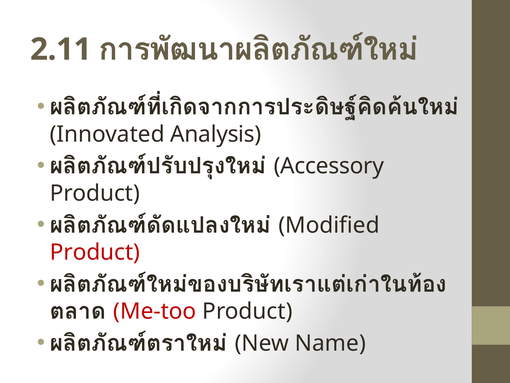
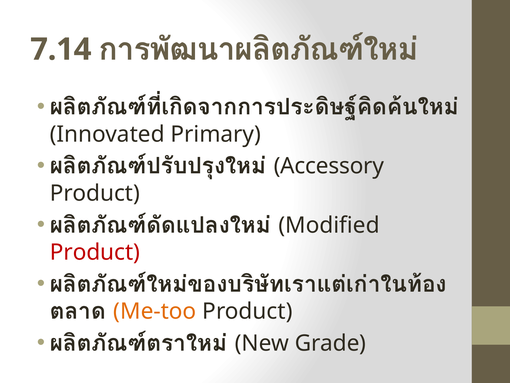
2.11: 2.11 -> 7.14 (61, 49)
Analysis: Analysis -> Primary (216, 134)
Me-too colour: red -> orange (155, 311)
Name: Name -> Grade (330, 343)
